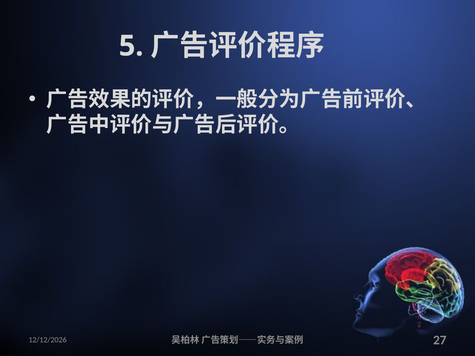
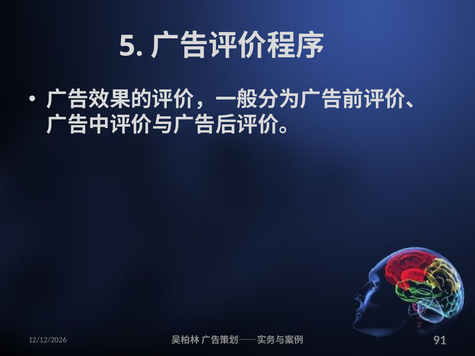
27: 27 -> 91 (440, 340)
